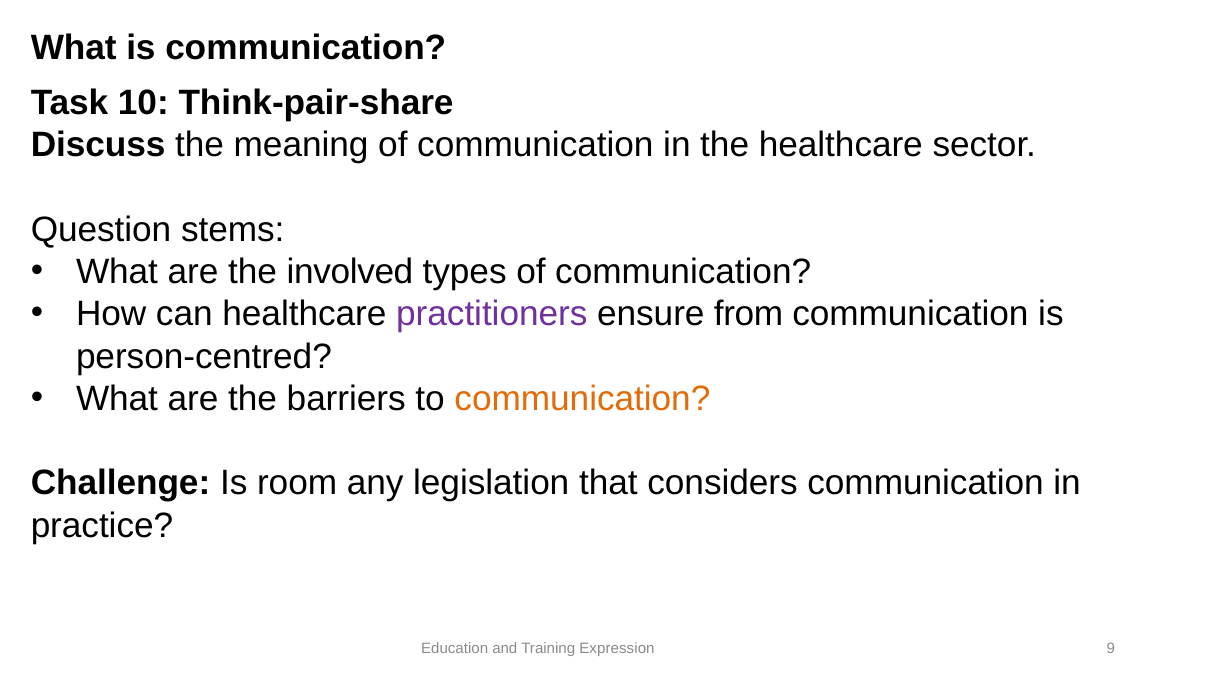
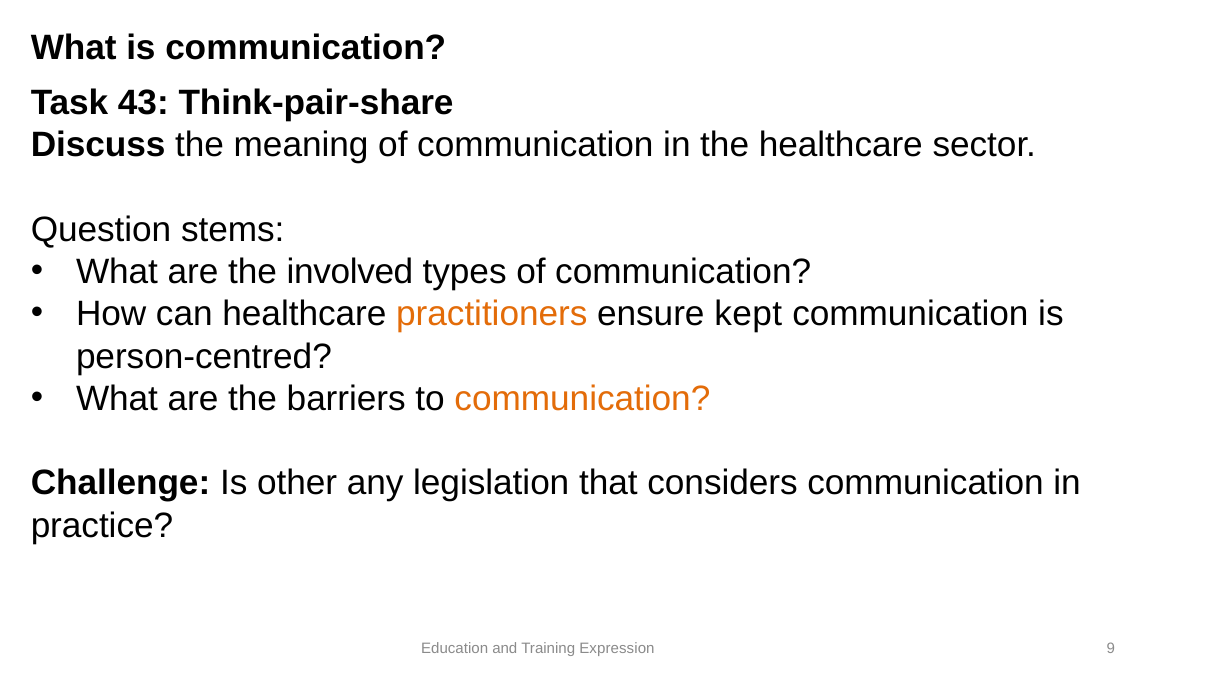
10: 10 -> 43 (143, 103)
practitioners colour: purple -> orange (492, 314)
from: from -> kept (748, 314)
room: room -> other (297, 483)
